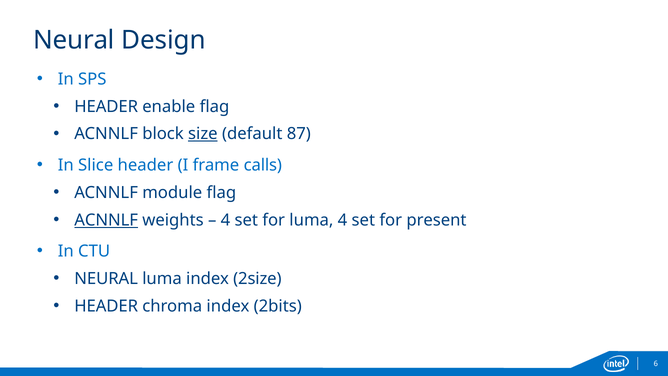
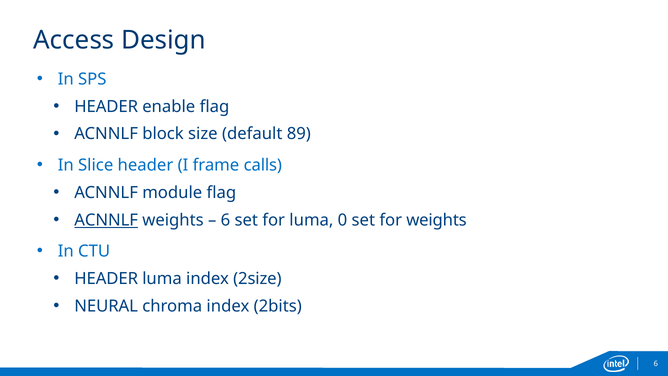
Neural: Neural -> Access (74, 40)
size underline: present -> none (203, 134)
87: 87 -> 89 (299, 134)
4: 4 -> 6 (225, 220)
luma 4: 4 -> 0 (342, 220)
for present: present -> weights (437, 220)
NEURAL: NEURAL -> HEADER (106, 279)
HEADER: HEADER -> NEURAL (106, 306)
